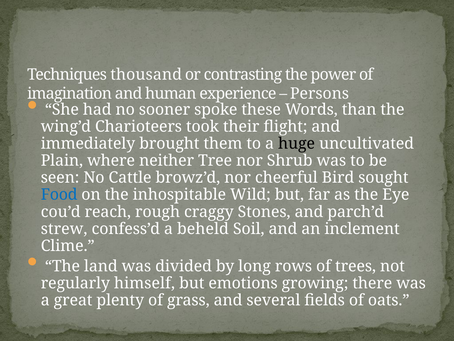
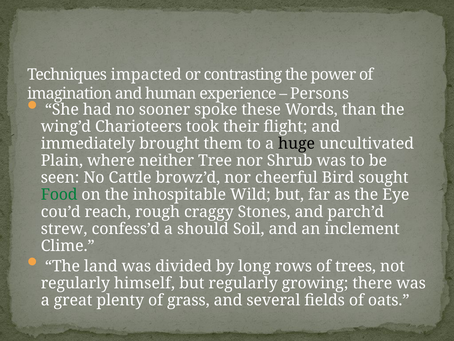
thousand: thousand -> impacted (146, 74)
Food colour: blue -> green (59, 195)
beheld: beheld -> should (203, 229)
but emotions: emotions -> regularly (243, 283)
